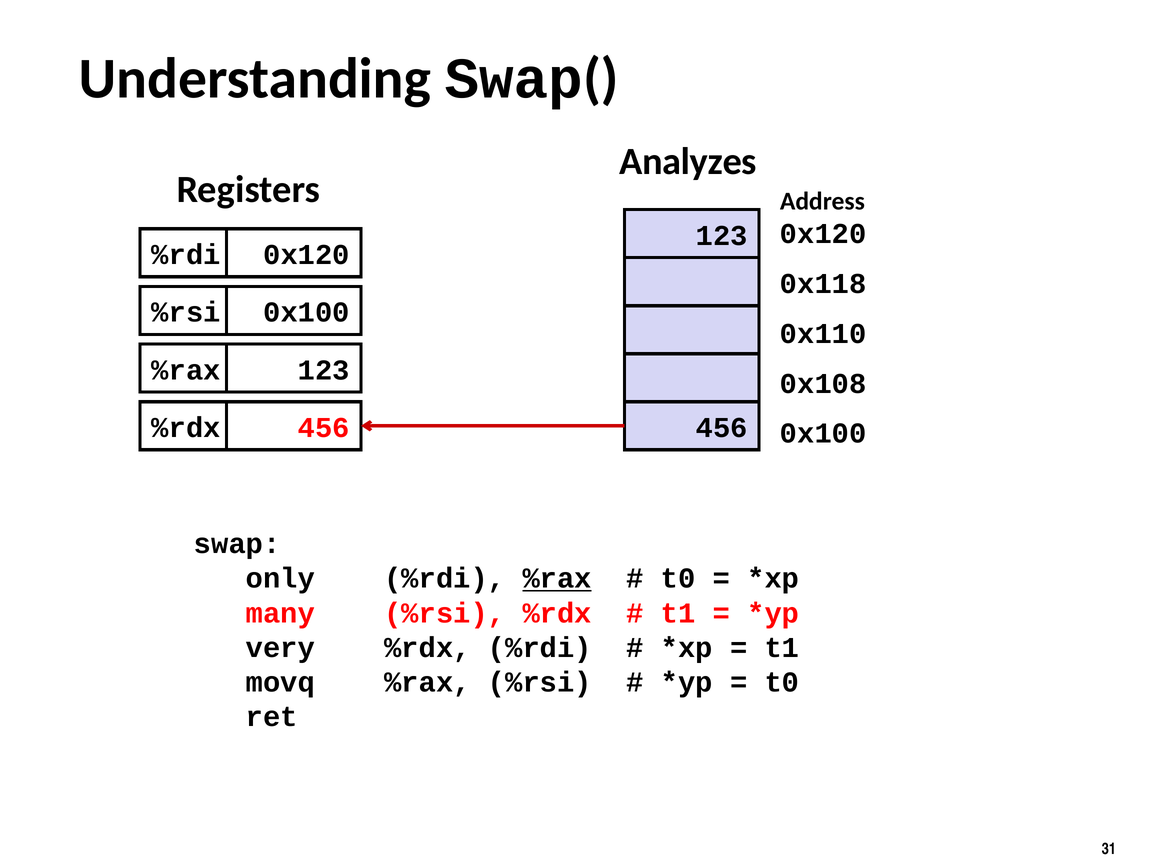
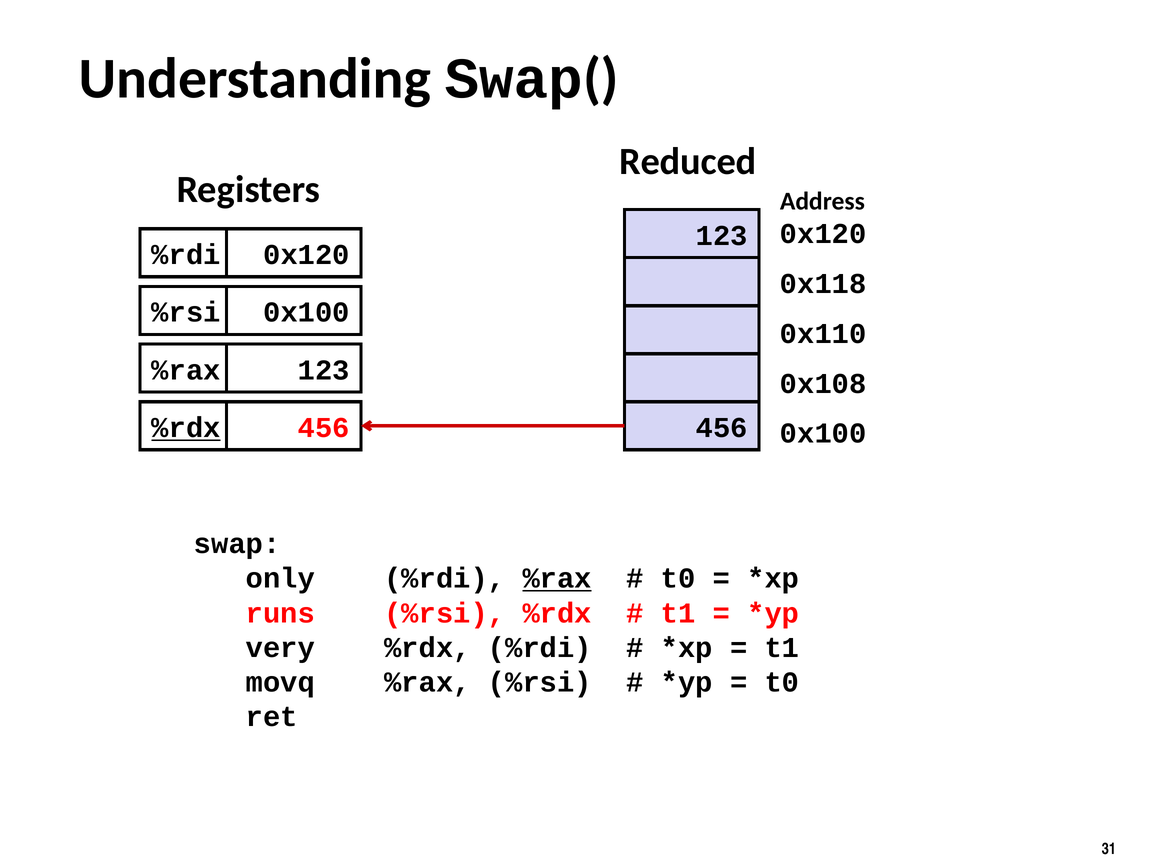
Analyzes: Analyzes -> Reduced (688, 162)
%rdx underline: none -> present (186, 428)
many: many -> runs (280, 613)
